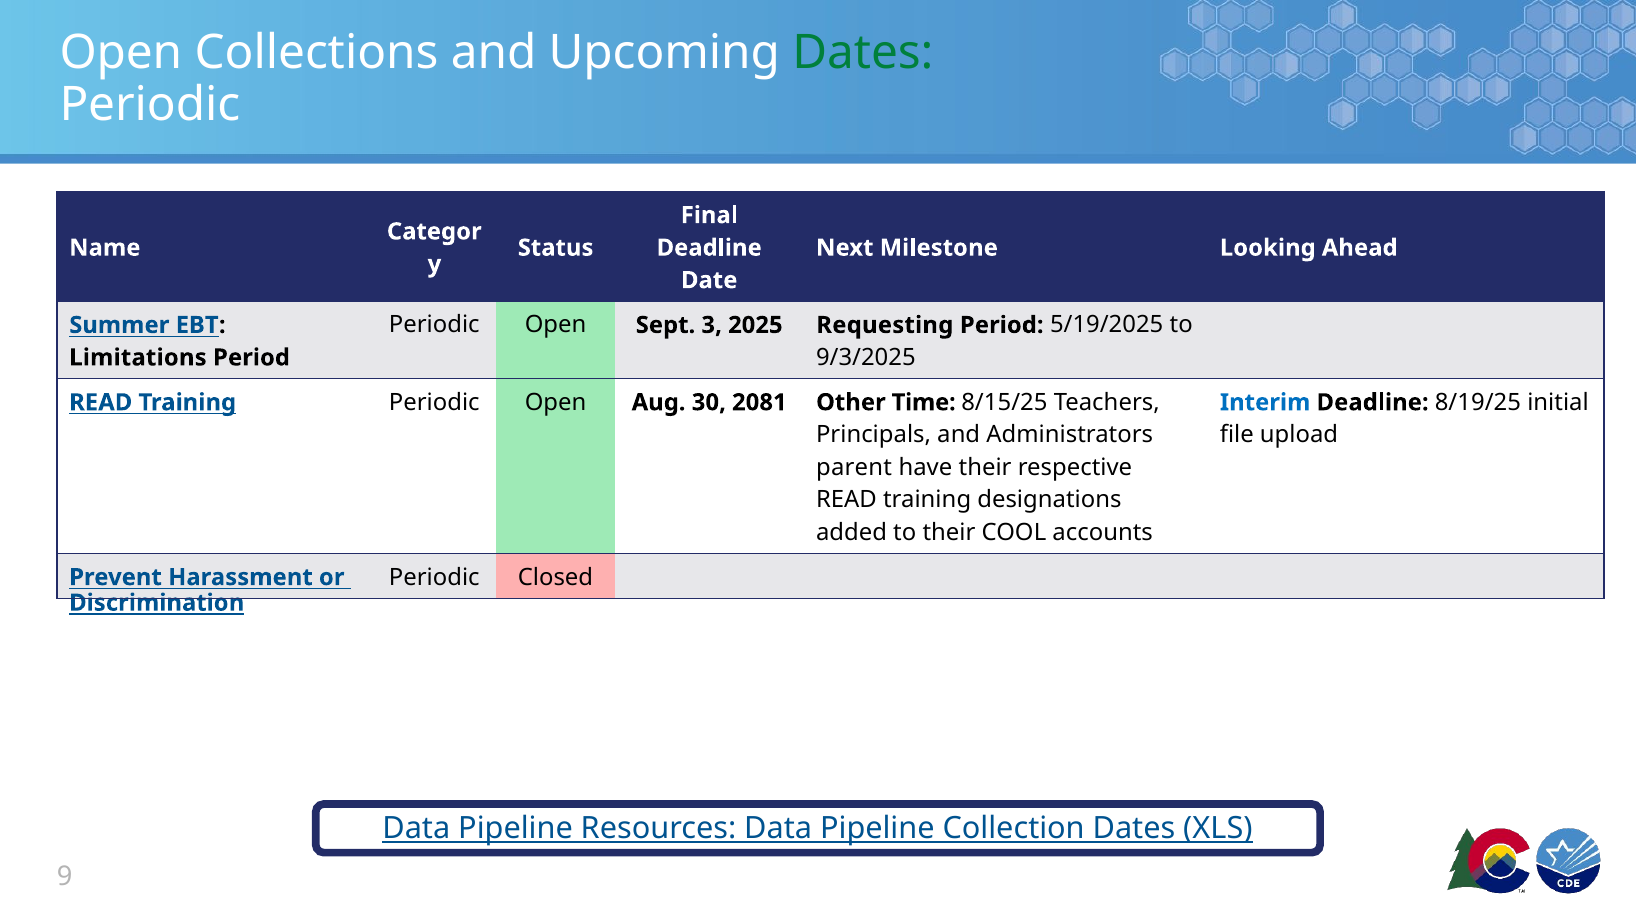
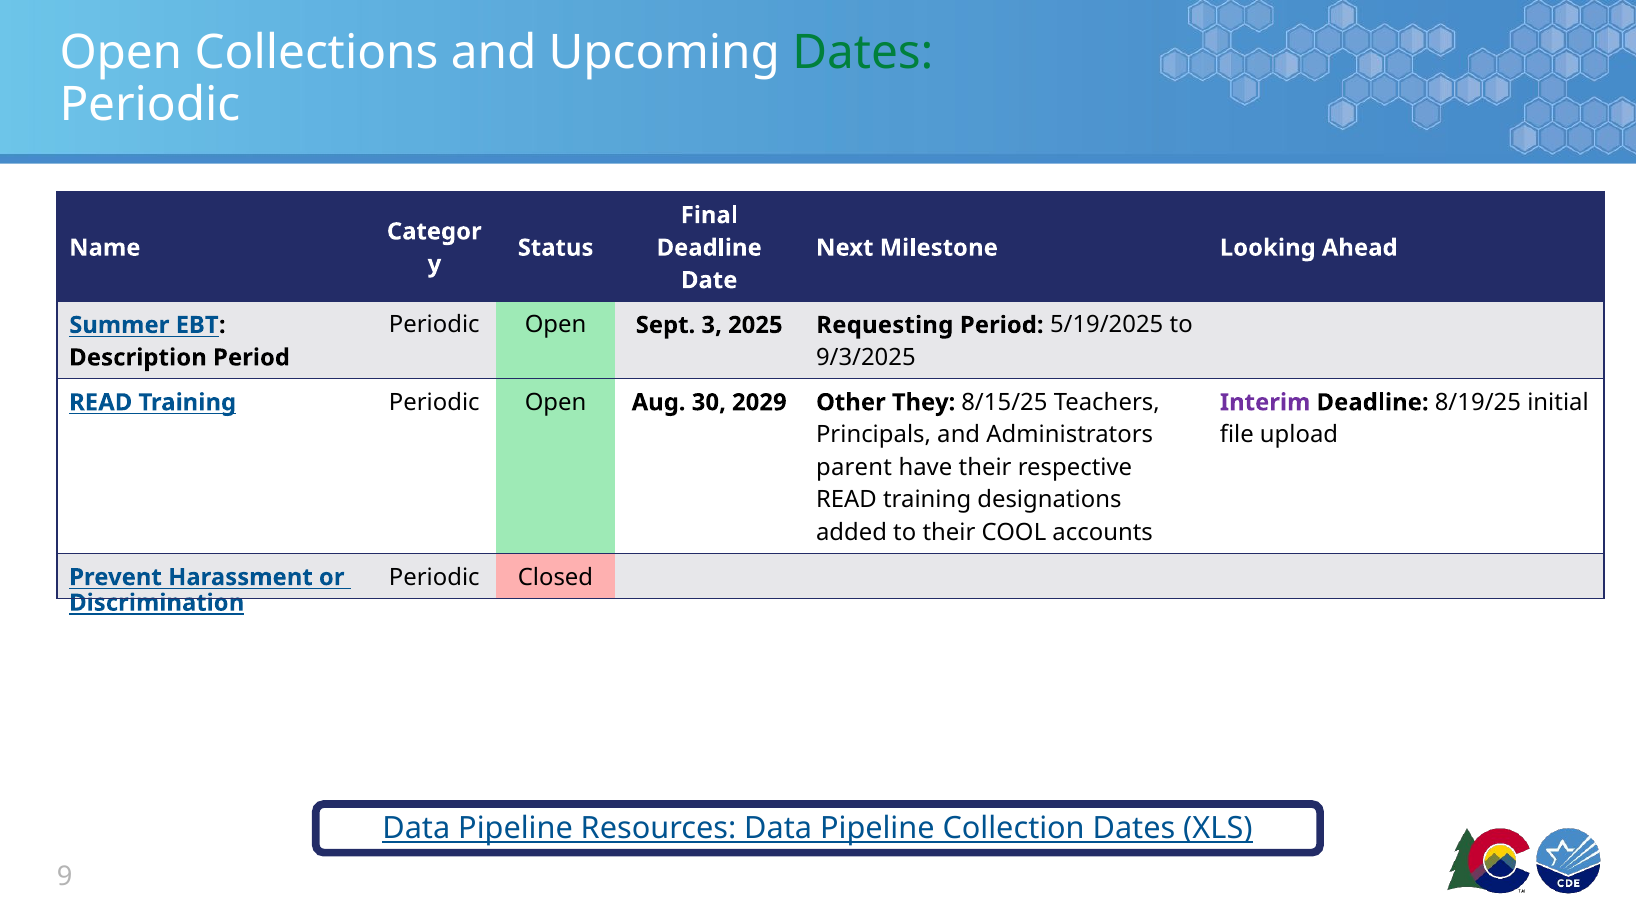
Limitations: Limitations -> Description (138, 358)
2081: 2081 -> 2029 (759, 403)
Time: Time -> They (924, 403)
Interim colour: blue -> purple (1265, 403)
